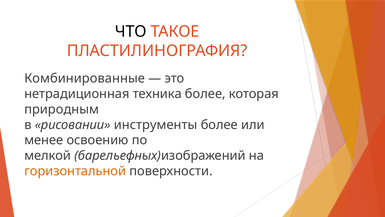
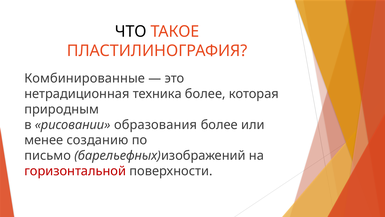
инструменты: инструменты -> образования (156, 125)
освоению: освоению -> созданию (97, 140)
мелкой: мелкой -> письмо (48, 155)
горизонтальной colour: orange -> red (75, 171)
